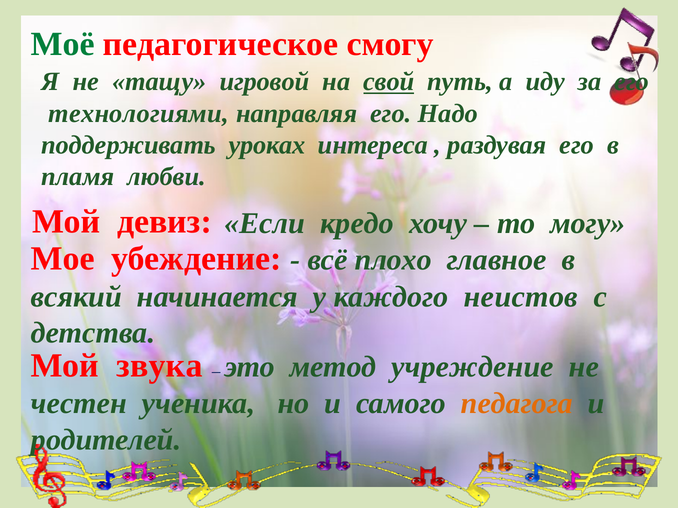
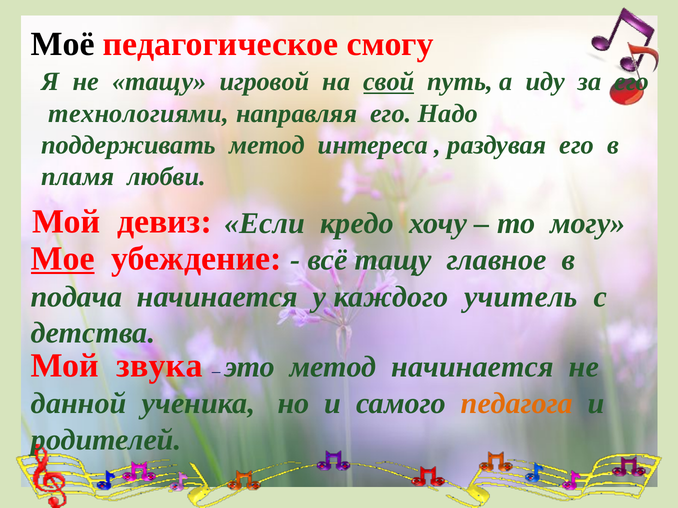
Моё colour: green -> black (63, 44)
поддерживать уроках: уроках -> метод (267, 145)
Мое underline: none -> present (63, 259)
всё плохо: плохо -> тащу (393, 260)
всякий: всякий -> подача (76, 297)
неистов: неистов -> учитель (521, 297)
метод учреждение: учреждение -> начинается (473, 367)
честен: честен -> данной (79, 404)
